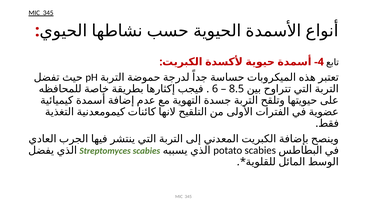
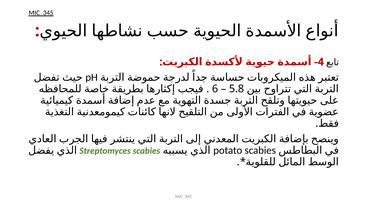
8.5: 8.5 -> 5.8 (236, 89)
